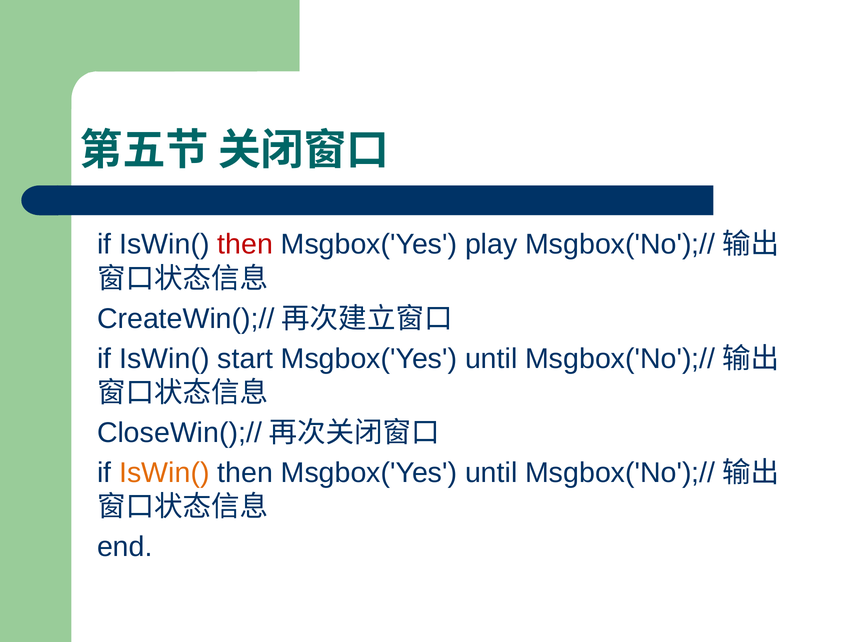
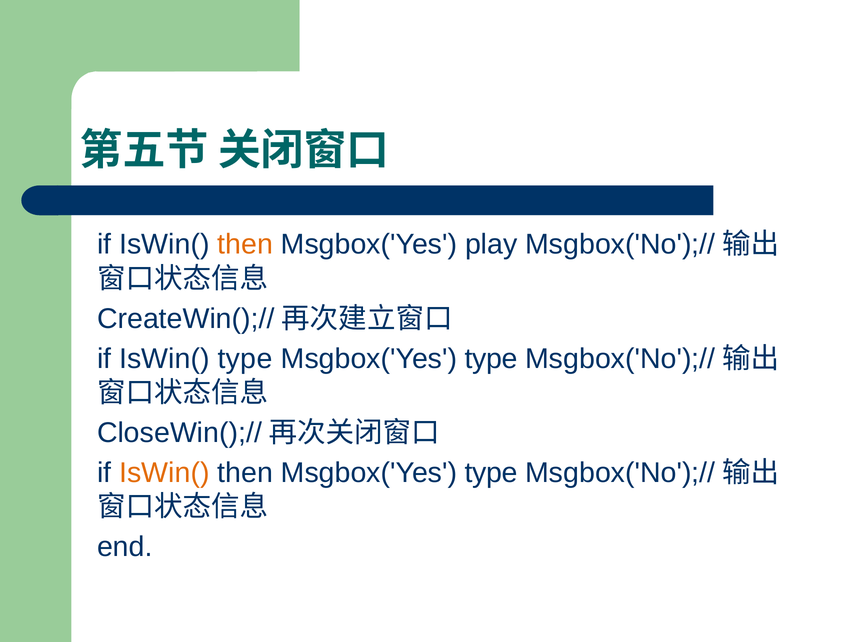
then colour: red -> orange (245, 245)
IsWin( start: start -> type (245, 359)
until: until -> type (491, 359)
then Msgbox('Yes until: until -> type (491, 473)
